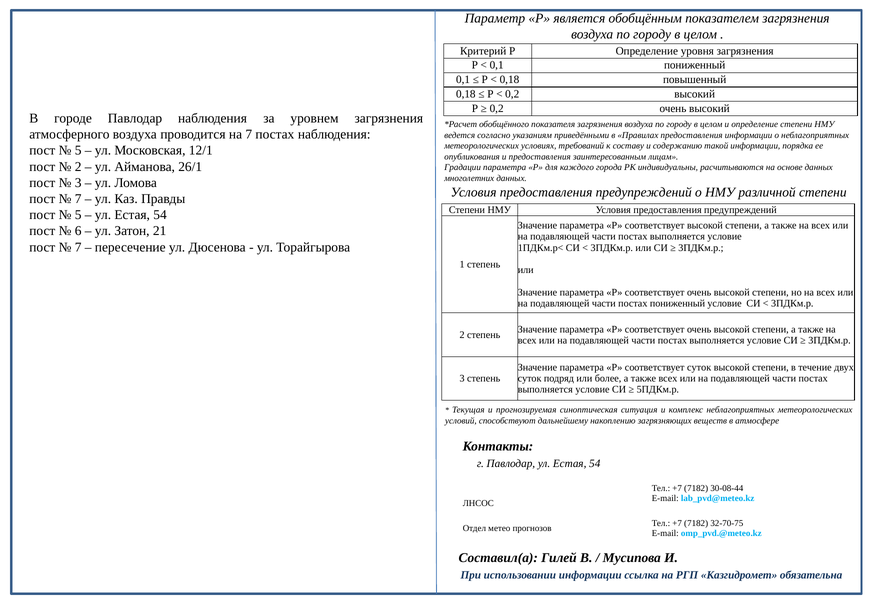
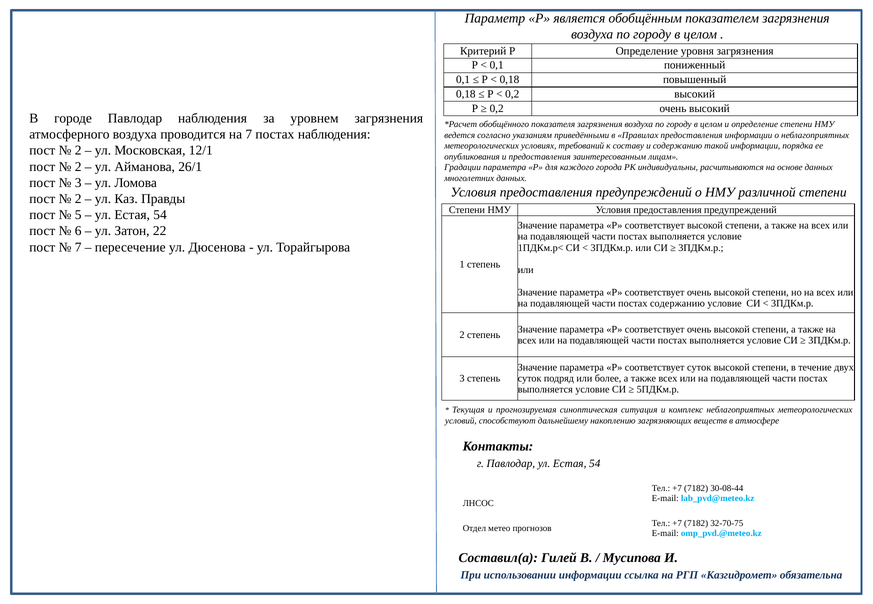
5: 5 -> 2 (78, 151)
7: 7 -> 2 (78, 199)
21: 21 -> 22 (160, 231)
постах пониженный: пониженный -> содержанию (677, 304)
